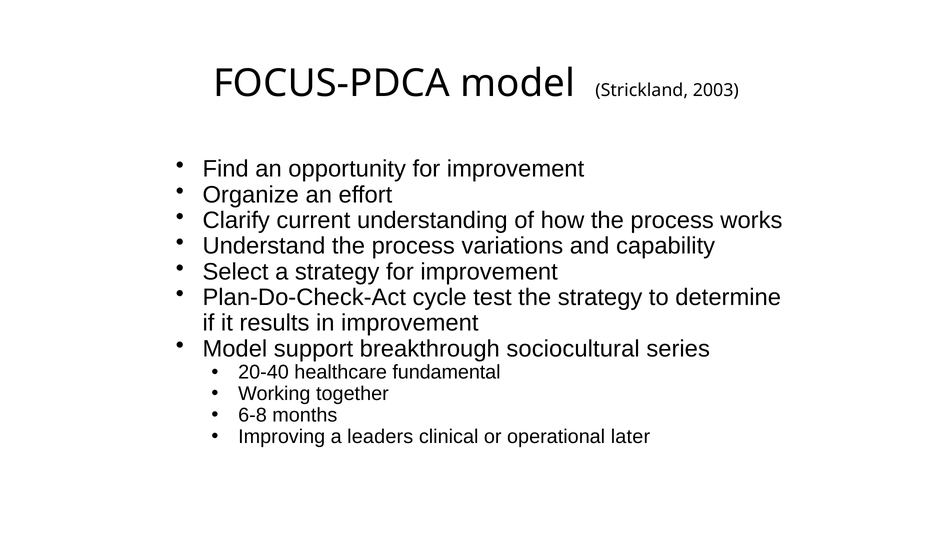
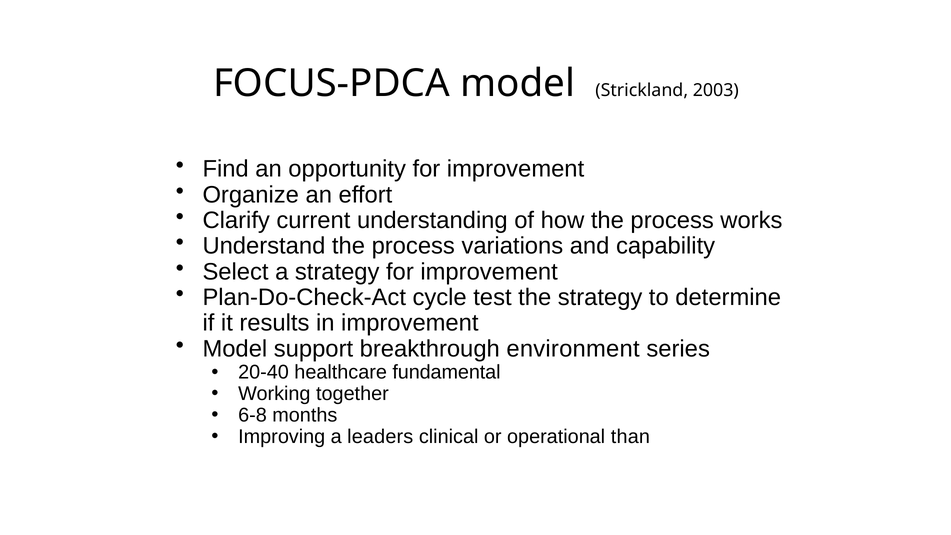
sociocultural: sociocultural -> environment (573, 349)
later: later -> than (630, 436)
